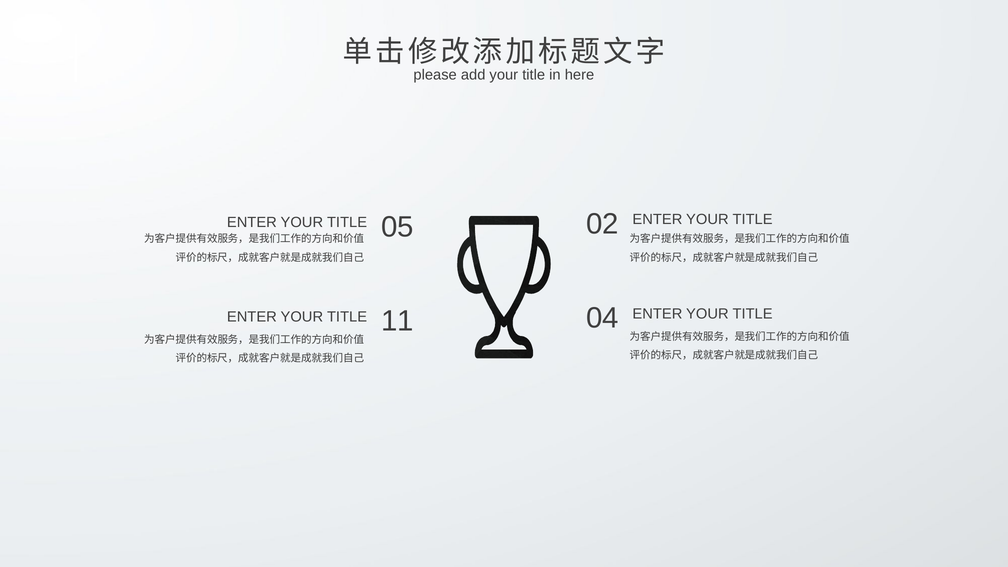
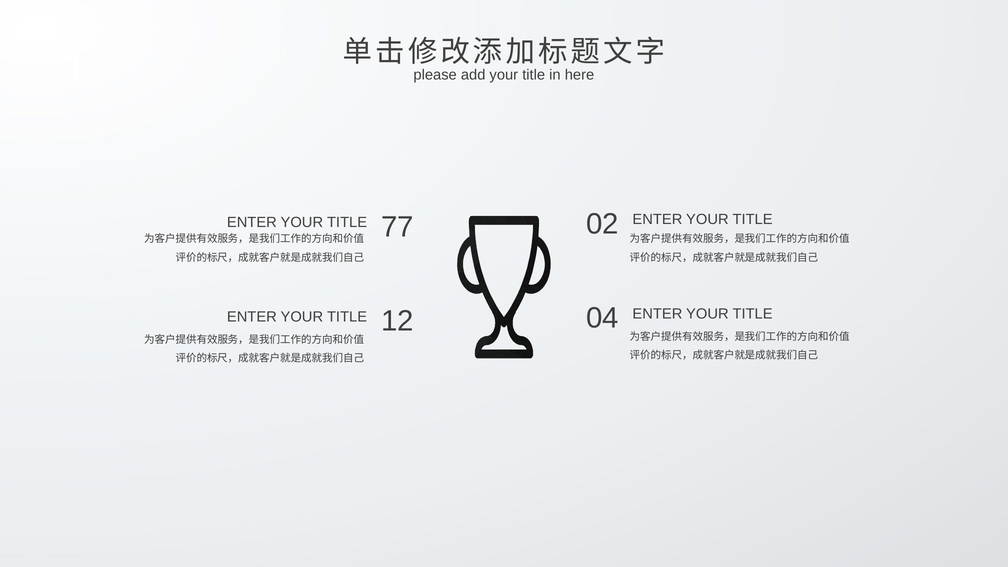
05: 05 -> 77 (397, 227)
11: 11 -> 12 (397, 321)
